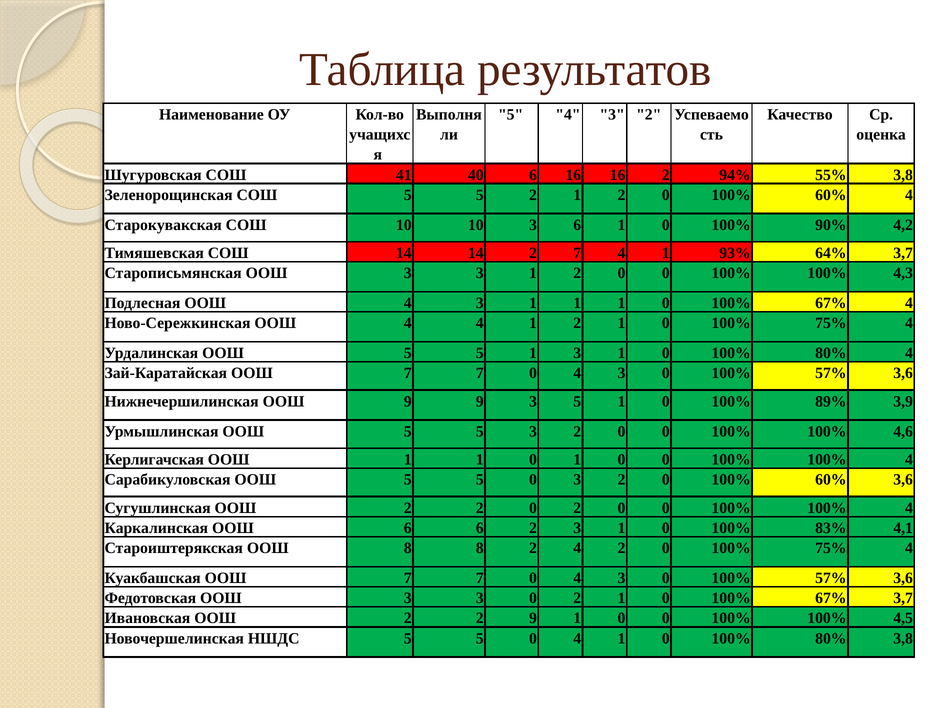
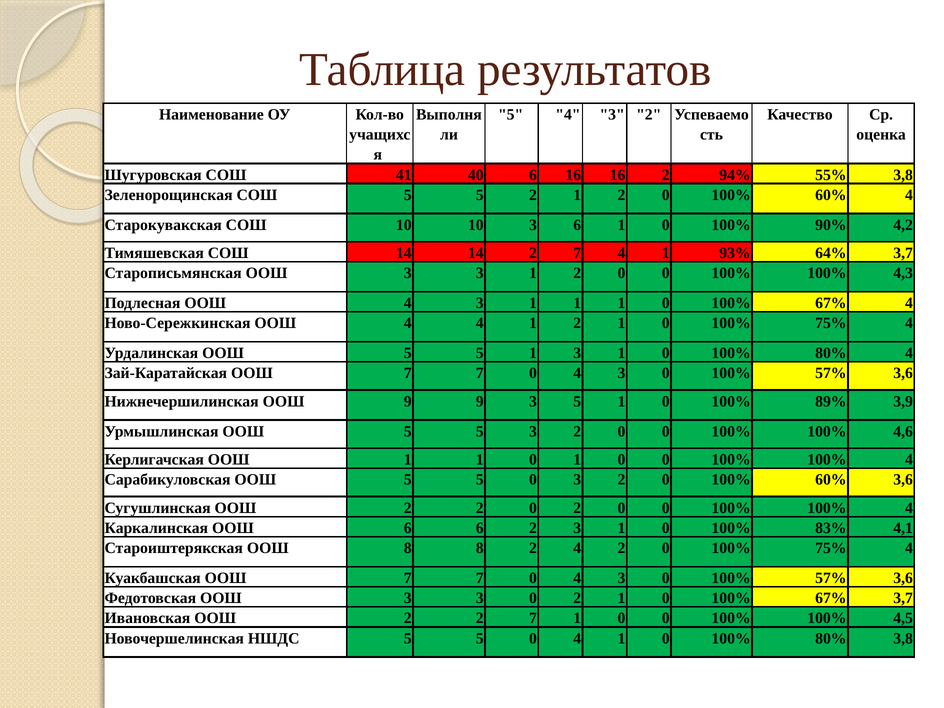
2 2 9: 9 -> 7 (533, 618)
